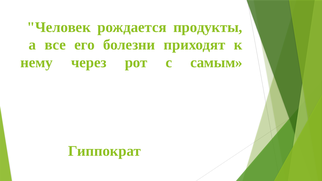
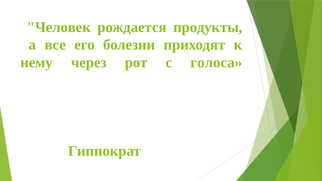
самым: самым -> голоса (216, 63)
